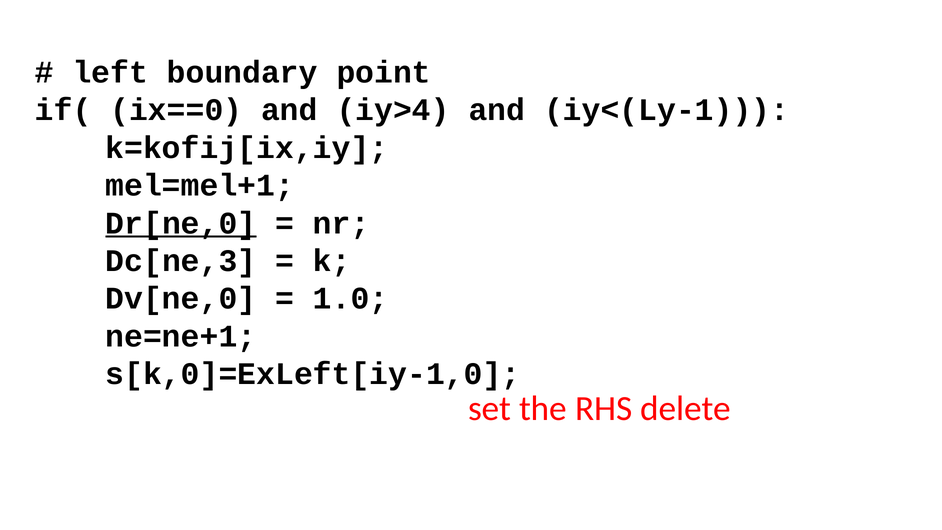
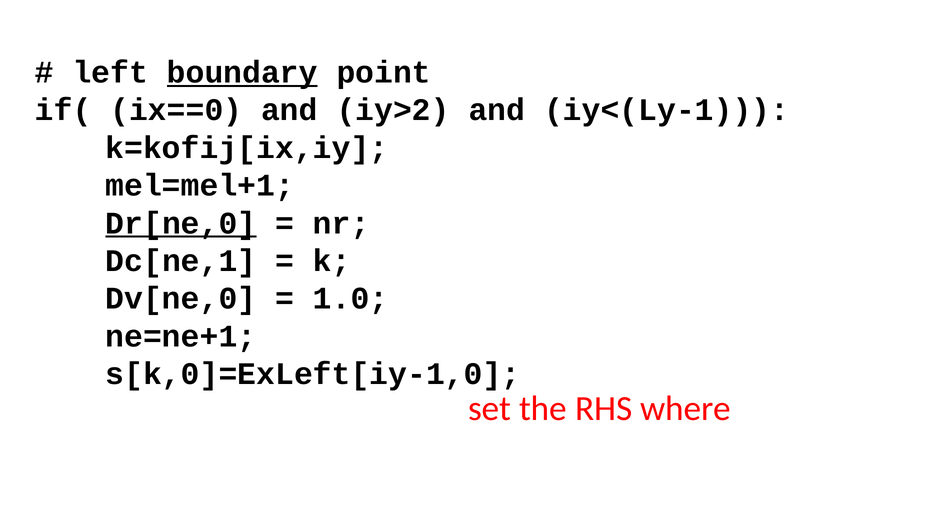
boundary underline: none -> present (242, 72)
iy>4: iy>4 -> iy>2 (393, 110)
Dc[ne,3: Dc[ne,3 -> Dc[ne,1 (181, 261)
delete: delete -> where (686, 408)
